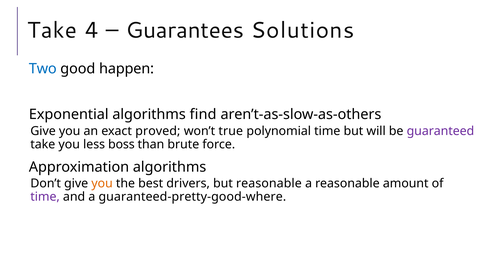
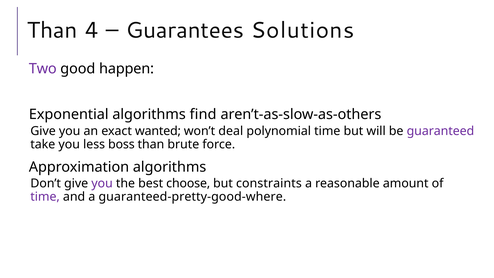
Take: Take -> Than (52, 30)
Two colour: blue -> purple (43, 69)
proved: proved -> wanted (158, 131)
true: true -> deal (231, 131)
you colour: orange -> purple (102, 183)
drivers: drivers -> choose (188, 183)
but reasonable: reasonable -> constraints (269, 183)
